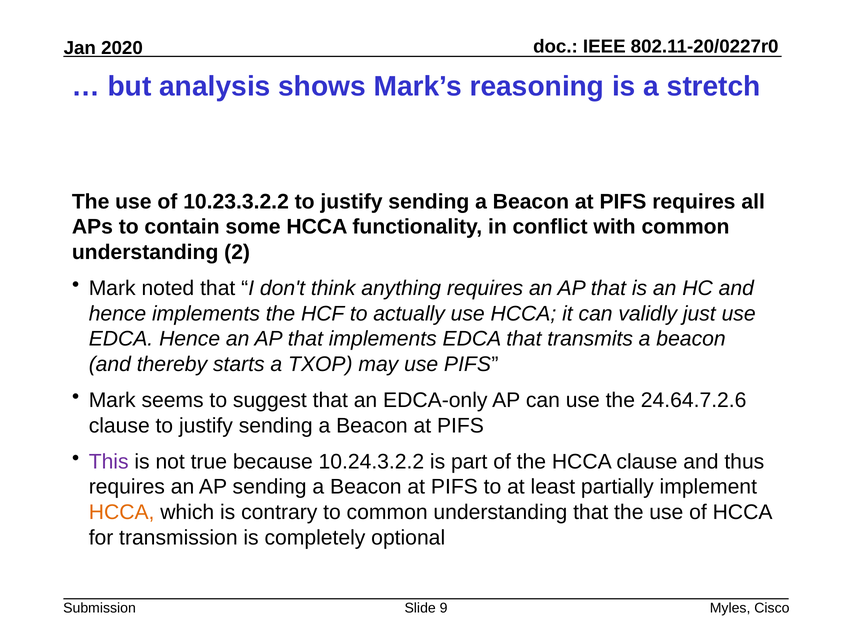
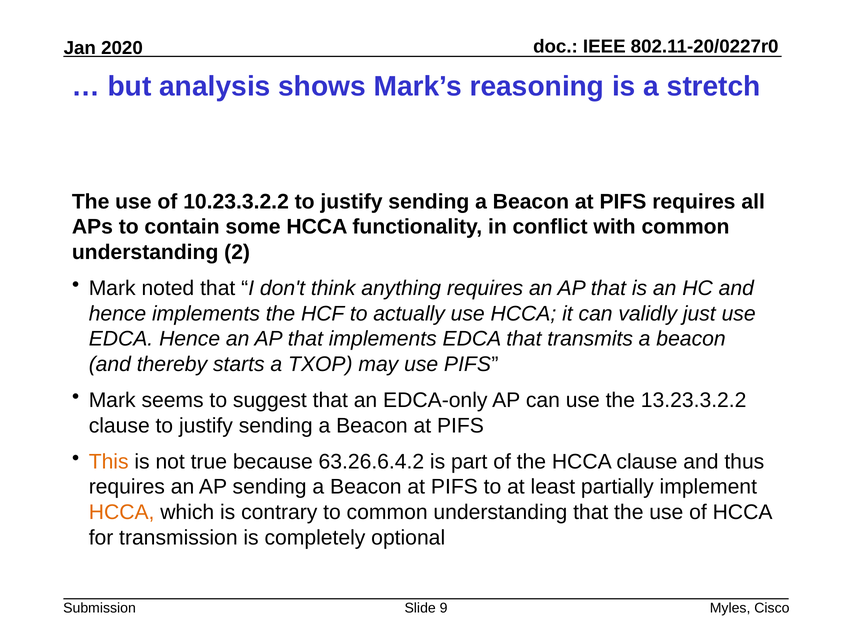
24.64.7.2.6: 24.64.7.2.6 -> 13.23.3.2.2 (694, 400)
This colour: purple -> orange (109, 461)
10.24.3.2.2: 10.24.3.2.2 -> 63.26.6.4.2 (371, 461)
